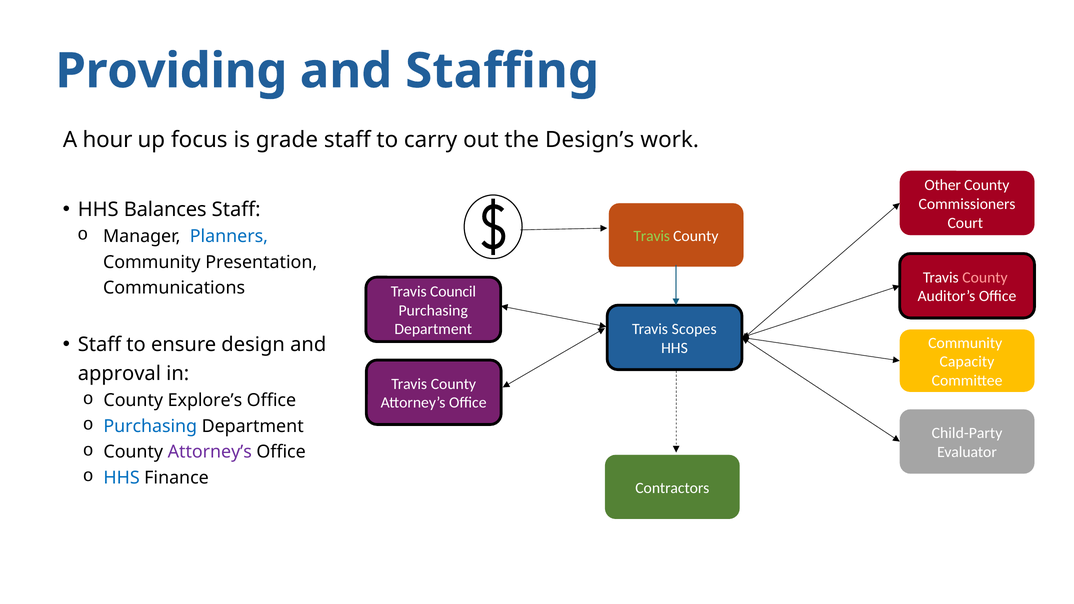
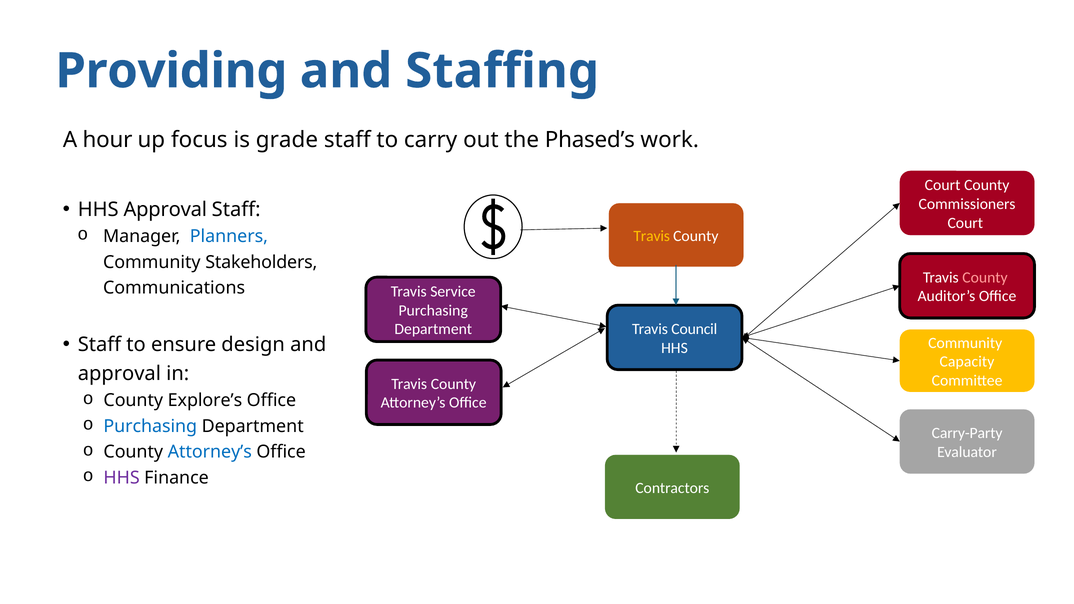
Design’s: Design’s -> Phased’s (590, 140)
Other: Other -> Court (943, 185)
HHS Balances: Balances -> Approval (165, 210)
Travis colour: light green -> yellow (652, 236)
Presentation: Presentation -> Stakeholders (261, 262)
Council: Council -> Service (453, 292)
Scopes: Scopes -> Council (694, 329)
Child-Party: Child-Party -> Carry-Party (967, 433)
Attorney’s colour: purple -> blue (210, 452)
HHS colour: blue -> purple (122, 478)
